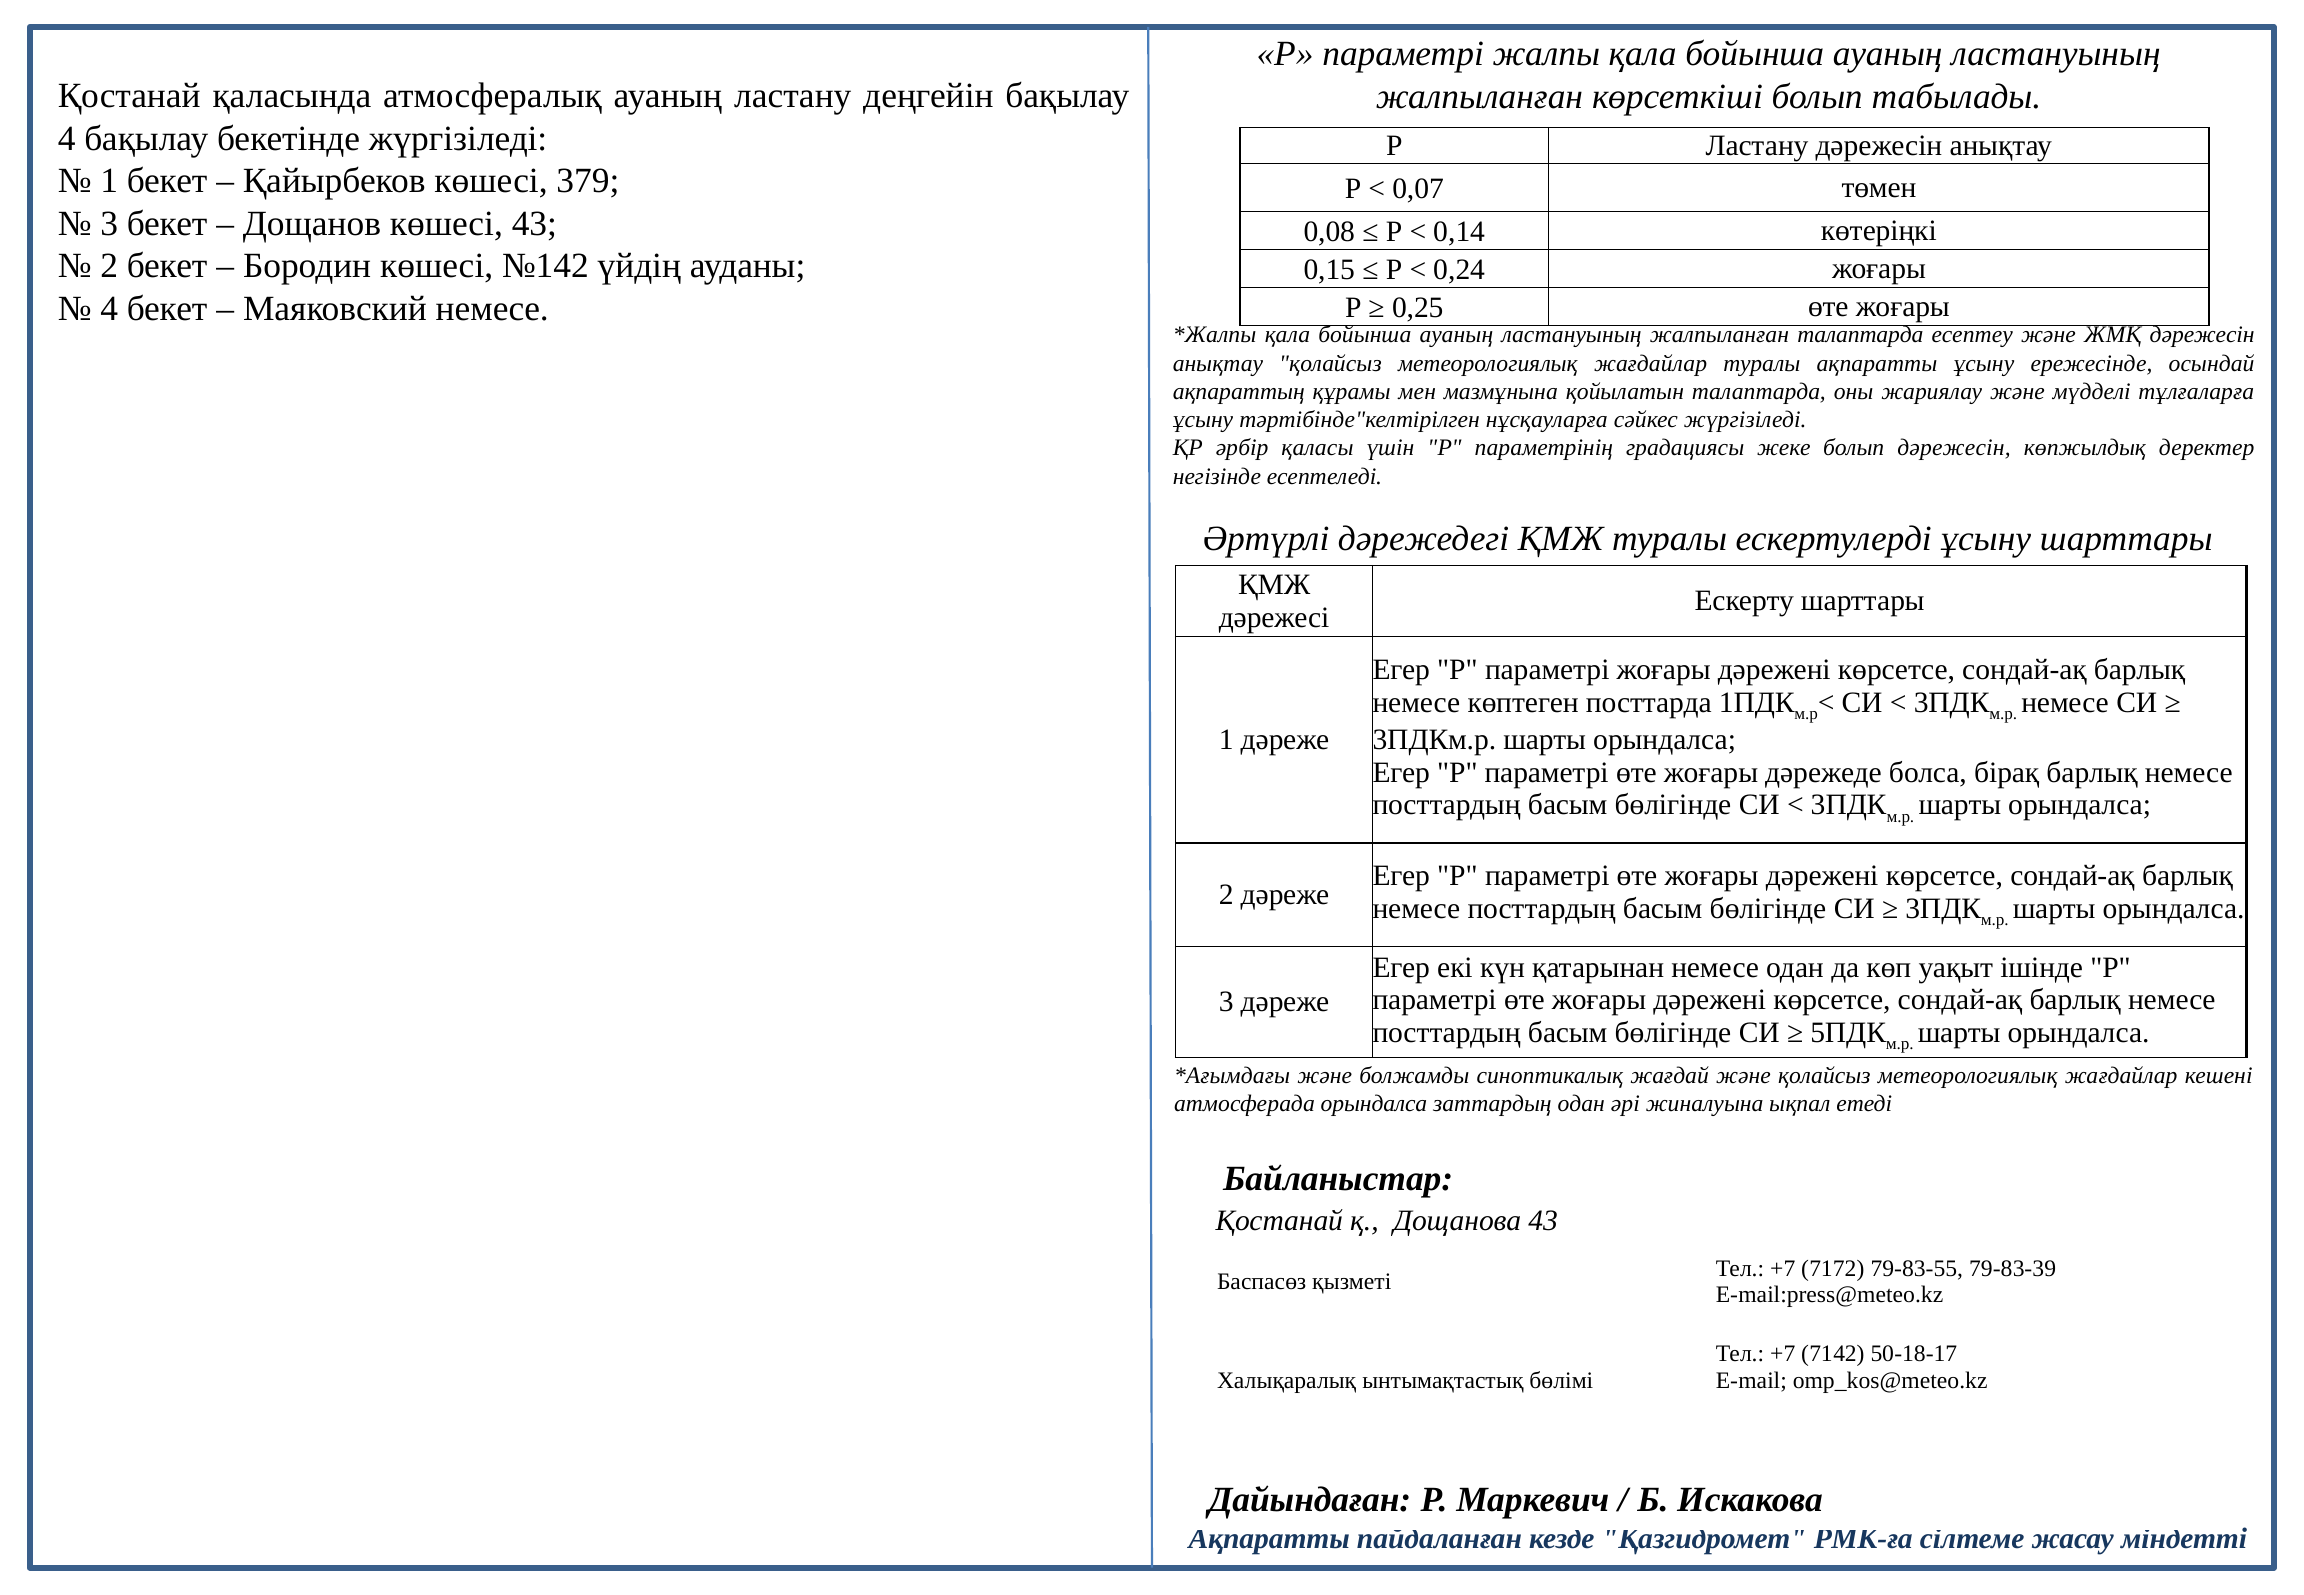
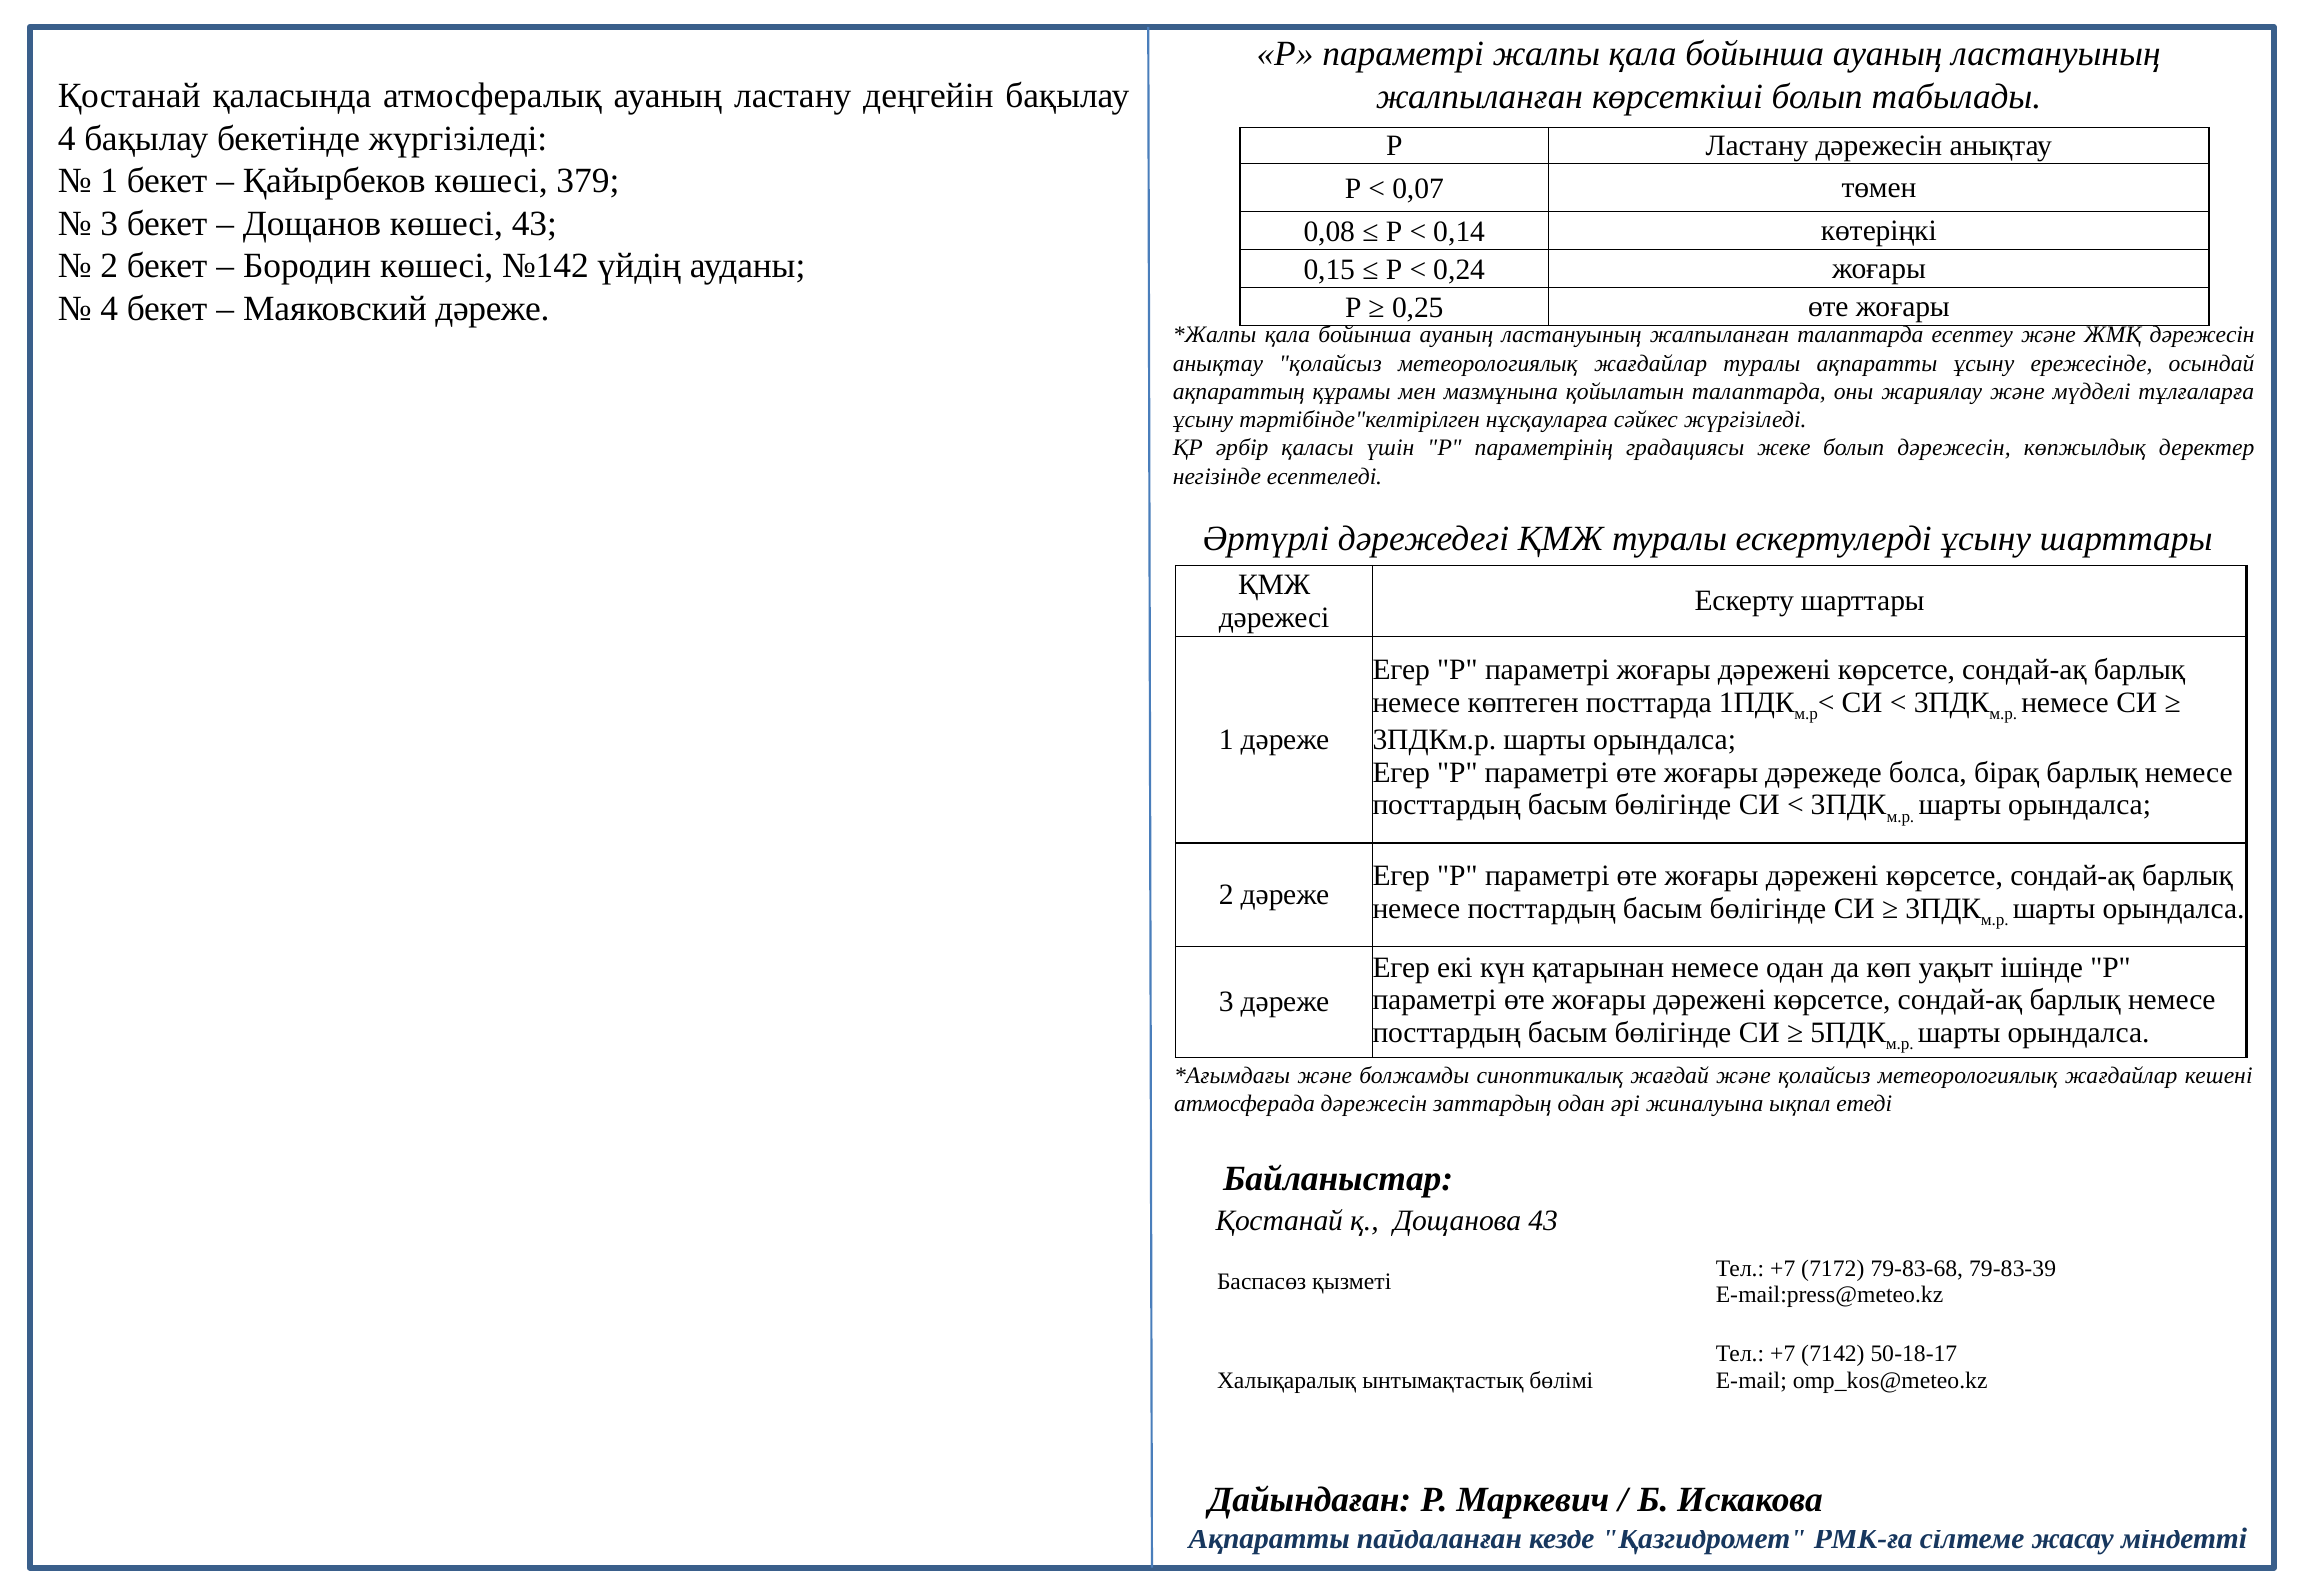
Маяковский немесе: немесе -> дәреже (492, 308)
атмосферада орындалса: орындалса -> дәрежесін (1374, 1104)
79-83-55: 79-83-55 -> 79-83-68 (1917, 1269)
